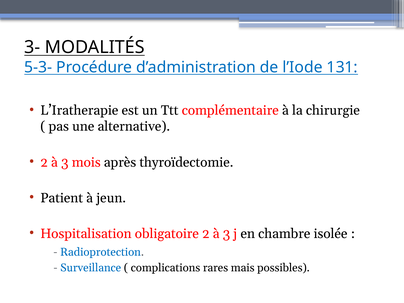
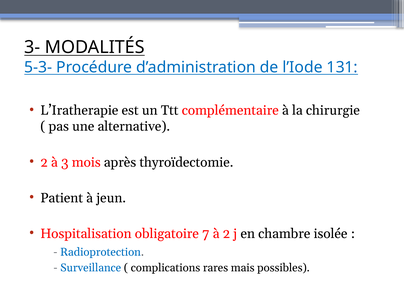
obligatoire 2: 2 -> 7 (206, 234)
3: 3 -> 2 (226, 234)
